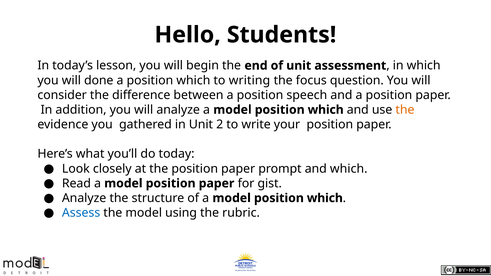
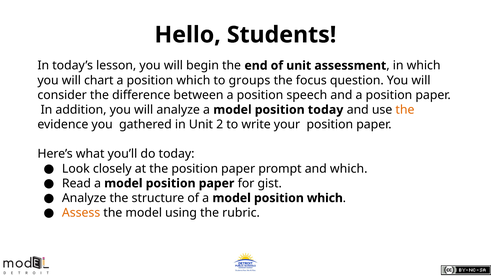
done: done -> chart (99, 80)
writing: writing -> groups (249, 80)
which: which -> today (326, 110)
Assess colour: blue -> orange (81, 213)
